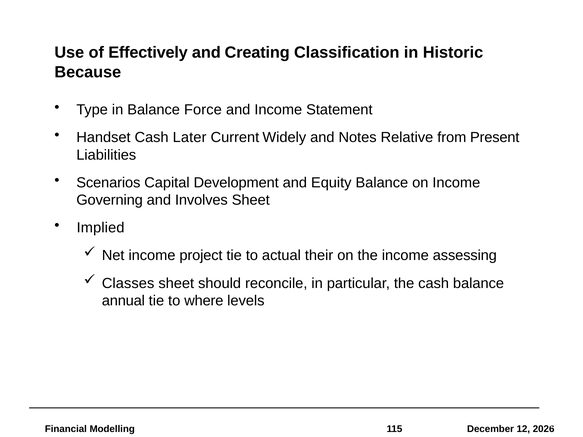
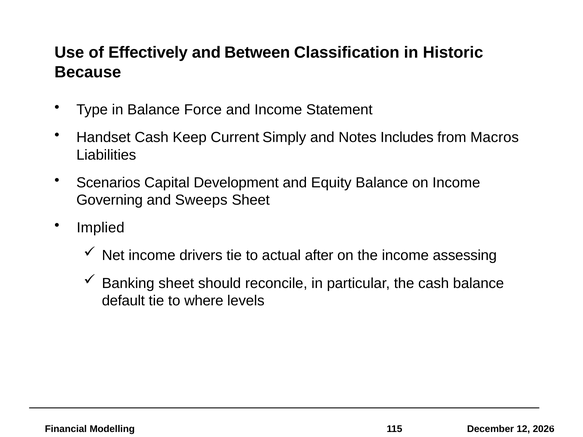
Creating: Creating -> Between (257, 53)
Later: Later -> Keep (190, 138)
Widely: Widely -> Simply (284, 138)
Relative: Relative -> Includes (407, 138)
Present: Present -> Macros (495, 138)
Involves: Involves -> Sweeps (201, 200)
project: project -> drivers (201, 256)
their: their -> after (319, 256)
Classes: Classes -> Banking (128, 283)
annual: annual -> default (123, 301)
